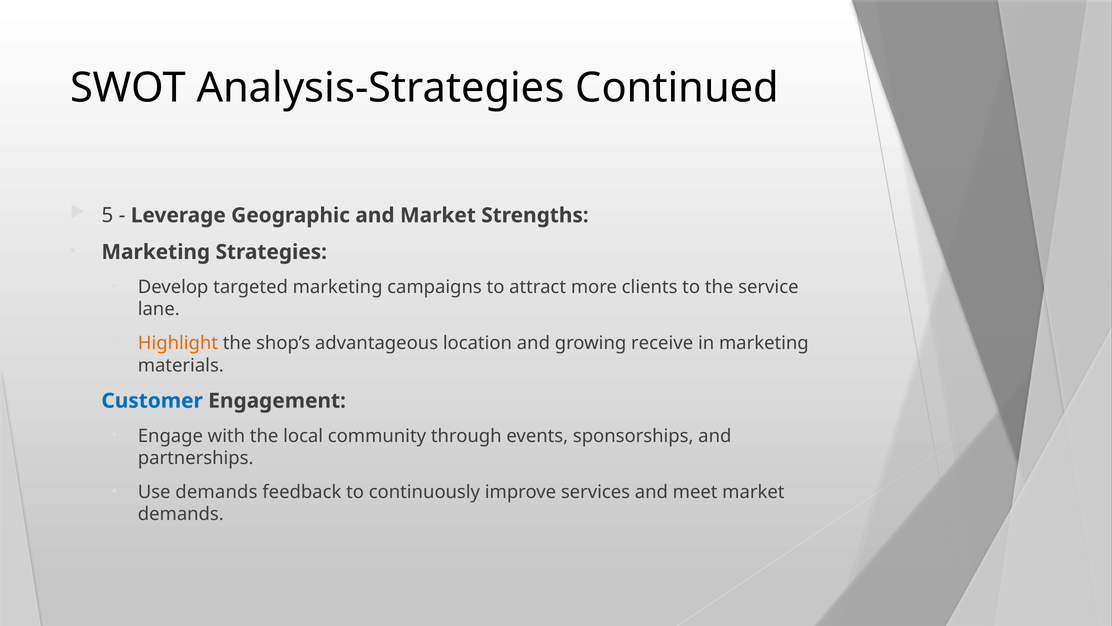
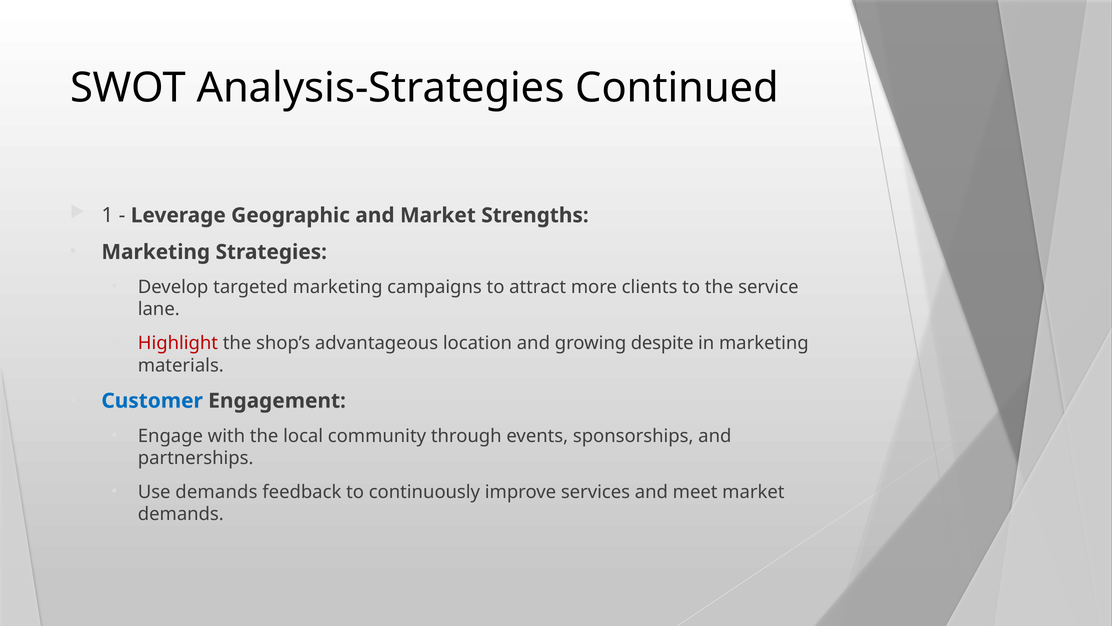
5: 5 -> 1 (107, 215)
Highlight colour: orange -> red (178, 343)
receive: receive -> despite (662, 343)
